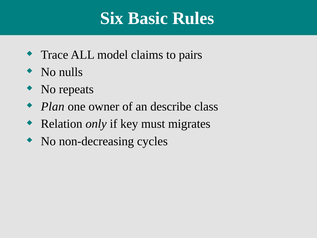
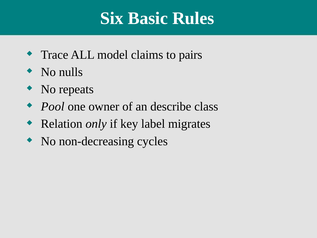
Plan: Plan -> Pool (53, 107)
must: must -> label (153, 124)
